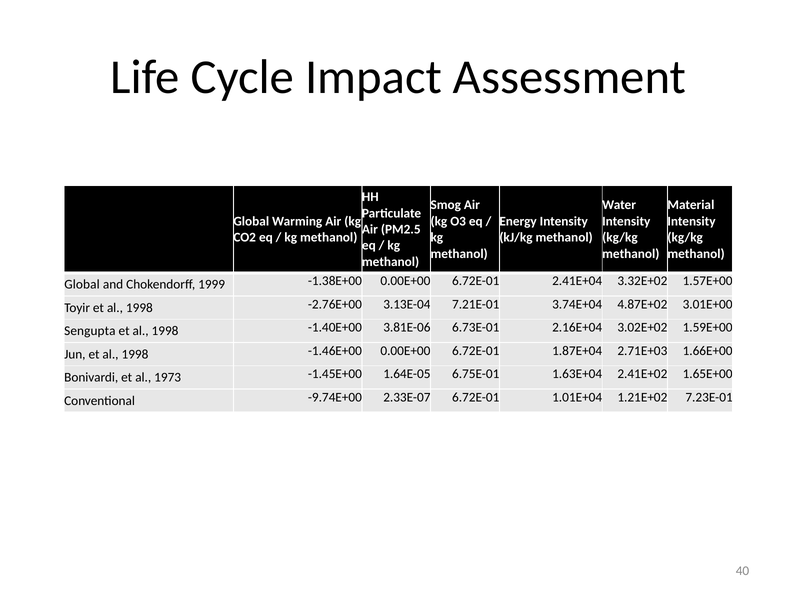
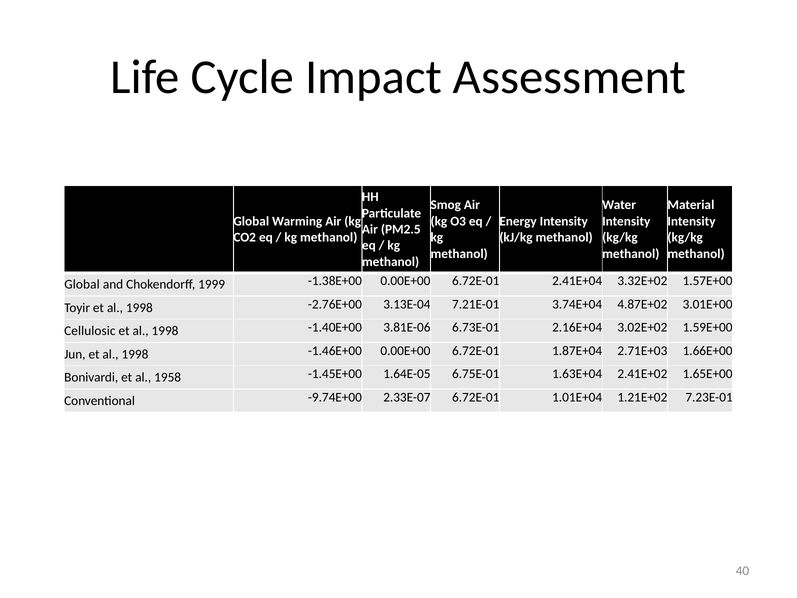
Sengupta: Sengupta -> Cellulosic (90, 331)
1973: 1973 -> 1958 (168, 377)
